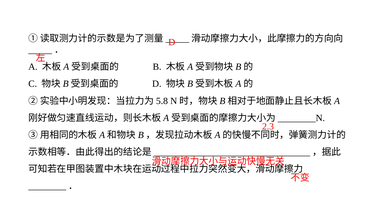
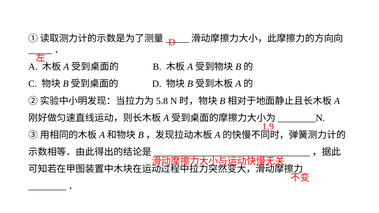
2.3: 2.3 -> 1.9 (268, 127)
